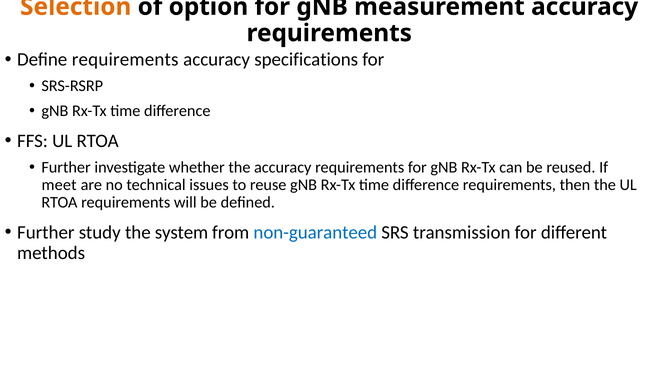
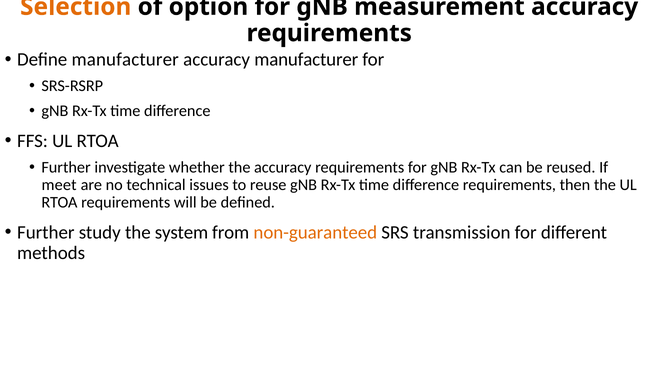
Define requirements: requirements -> manufacturer (125, 59)
accuracy specifications: specifications -> manufacturer (306, 59)
non-guaranteed colour: blue -> orange (315, 232)
